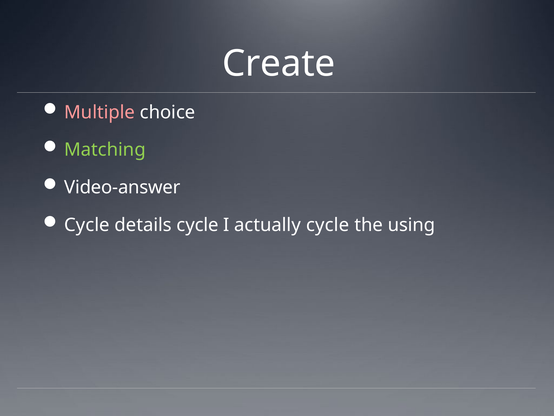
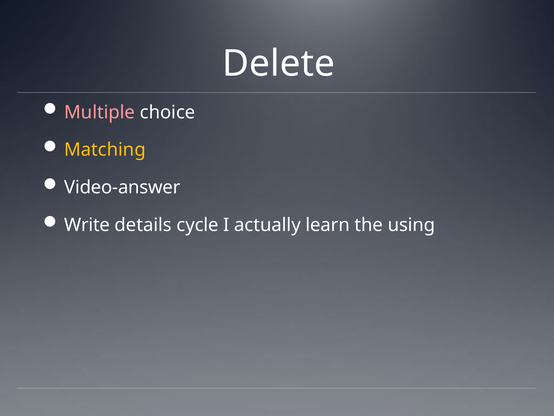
Create: Create -> Delete (279, 64)
Matching colour: light green -> yellow (105, 150)
Cycle: Cycle -> Write (87, 225)
actually cycle: cycle -> learn (328, 225)
